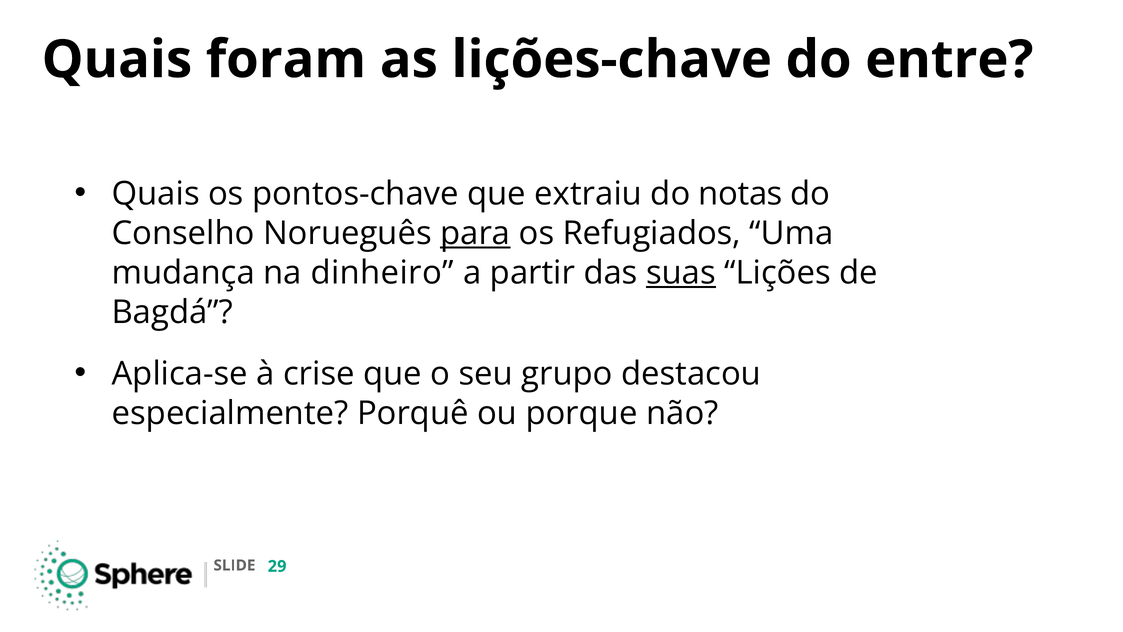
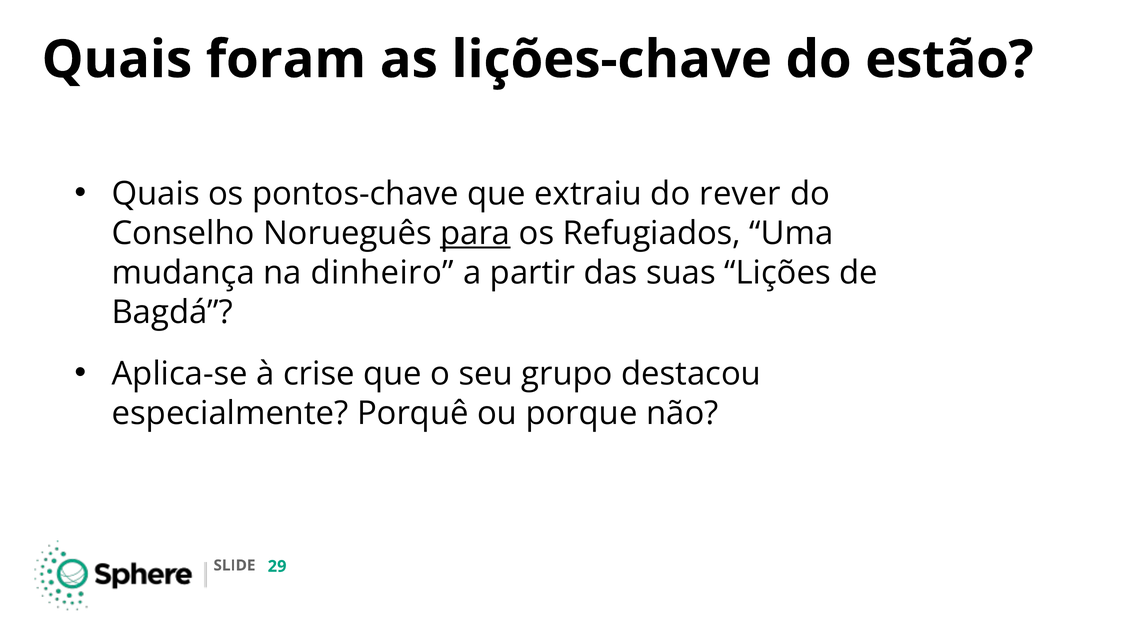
entre: entre -> estão (949, 60)
notas: notas -> rever (740, 194)
suas underline: present -> none (681, 273)
